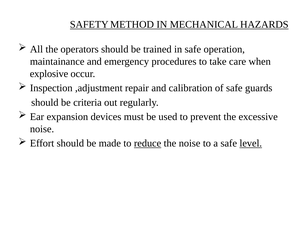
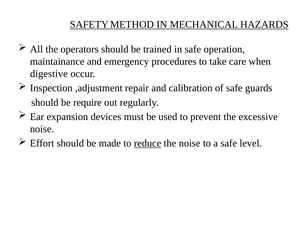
explosive: explosive -> digestive (49, 74)
criteria: criteria -> require (87, 103)
level underline: present -> none (251, 143)
